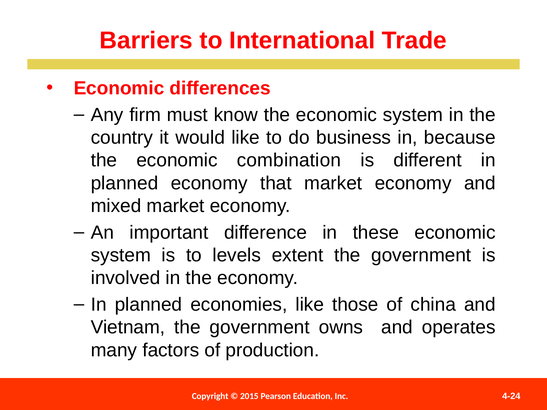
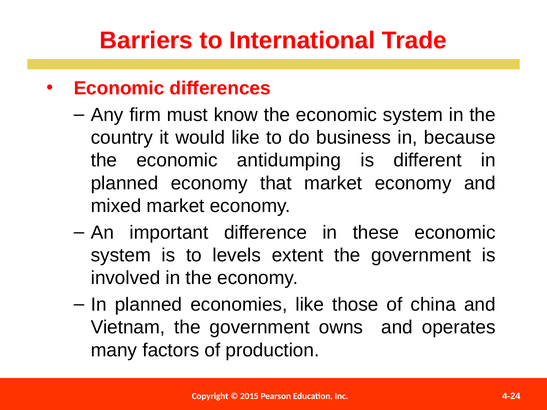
combination: combination -> antidumping (289, 160)
